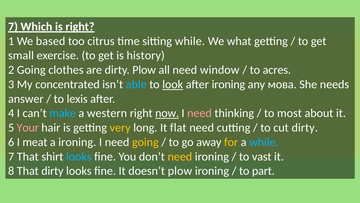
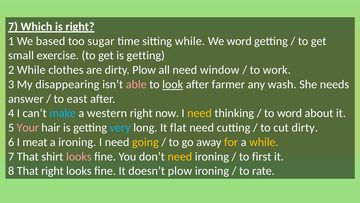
citrus: citrus -> sugar (101, 41)
We what: what -> word (239, 41)
get is history: history -> getting (146, 55)
2 Going: Going -> While (31, 70)
acres: acres -> work (277, 70)
concentrated: concentrated -> disappearing (67, 84)
able colour: light blue -> pink (136, 84)
after ironing: ironing -> farmer (228, 84)
мова: мова -> wash (282, 84)
lexis: lexis -> east (77, 99)
now underline: present -> none (167, 113)
need colour: pink -> yellow (199, 113)
to most: most -> word (290, 113)
very colour: yellow -> light blue (120, 127)
while colour: light blue -> yellow (264, 142)
looks colour: light blue -> pink (79, 156)
vast: vast -> first (262, 156)
That dirty: dirty -> right (52, 171)
part: part -> rate (263, 171)
